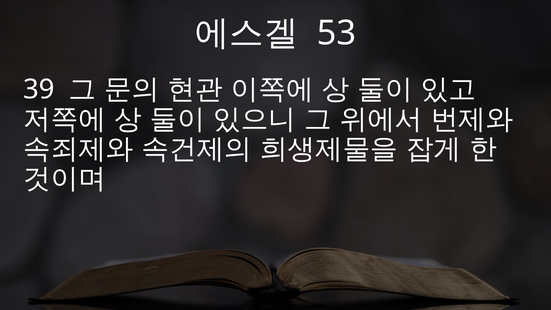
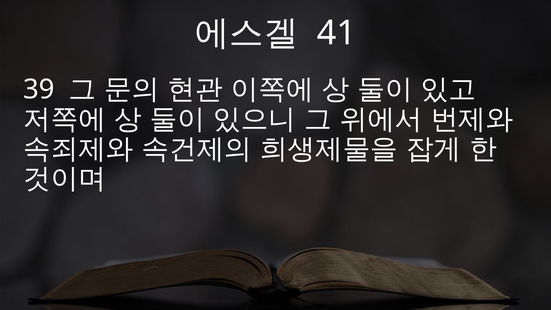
53: 53 -> 41 (336, 33)
